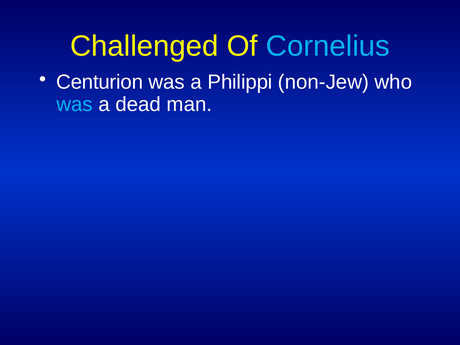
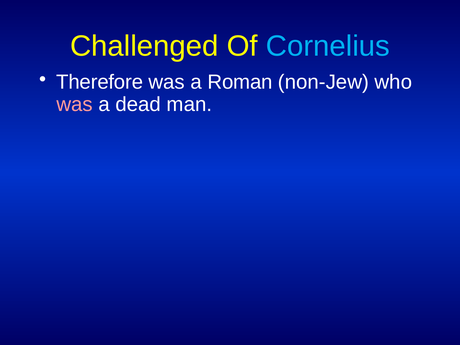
Centurion: Centurion -> Therefore (100, 82)
Philippi: Philippi -> Roman (240, 82)
was colour: light blue -> pink (75, 104)
